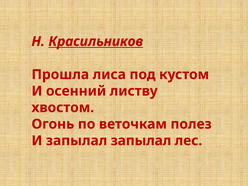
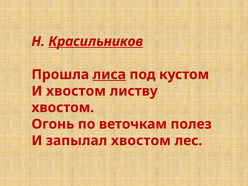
лиса underline: none -> present (109, 75)
И осенний: осенний -> хвостом (76, 91)
запылал запылал: запылал -> хвостом (141, 141)
